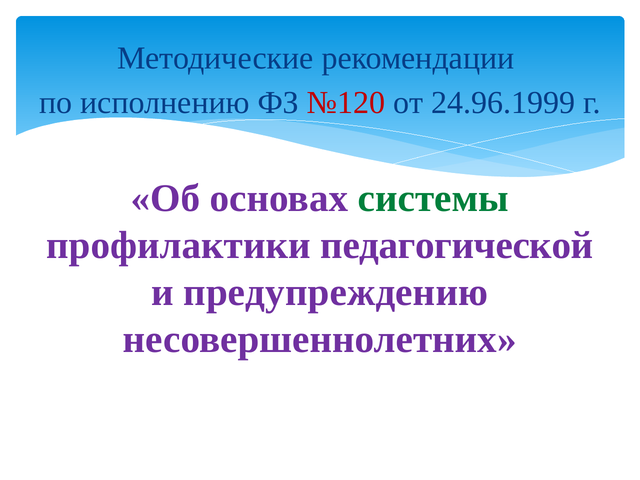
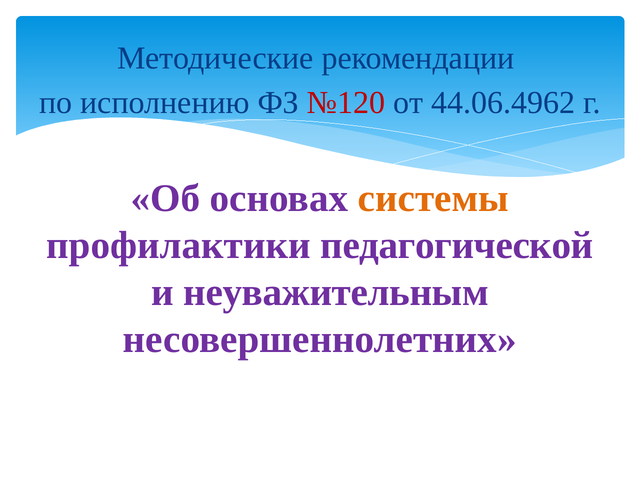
24.96.1999: 24.96.1999 -> 44.06.4962 (503, 103)
системы colour: green -> orange (433, 199)
предупреждению: предупреждению -> неуважительным (336, 292)
